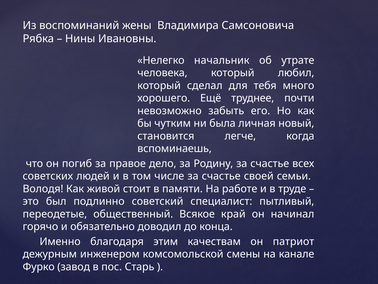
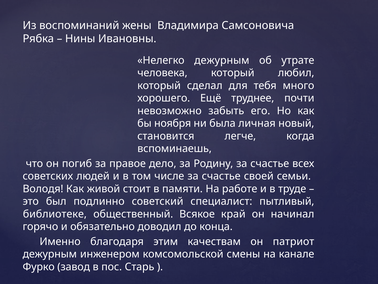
Нелегко начальник: начальник -> дежурным (222, 60)
чутким: чутким -> ноября (173, 123)
переодетые: переодетые -> библиотеке (55, 214)
